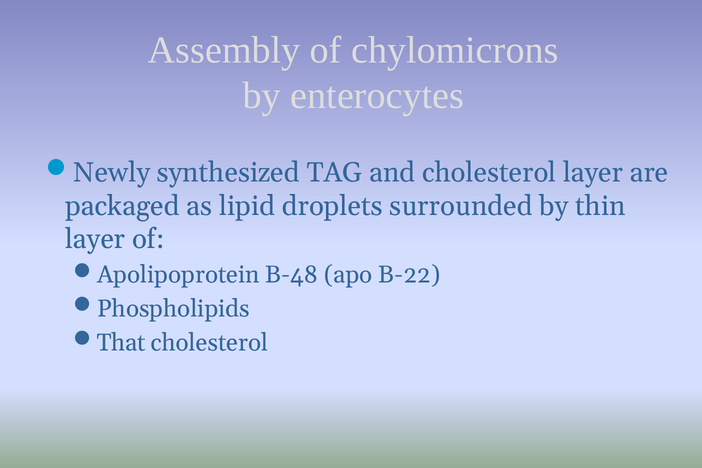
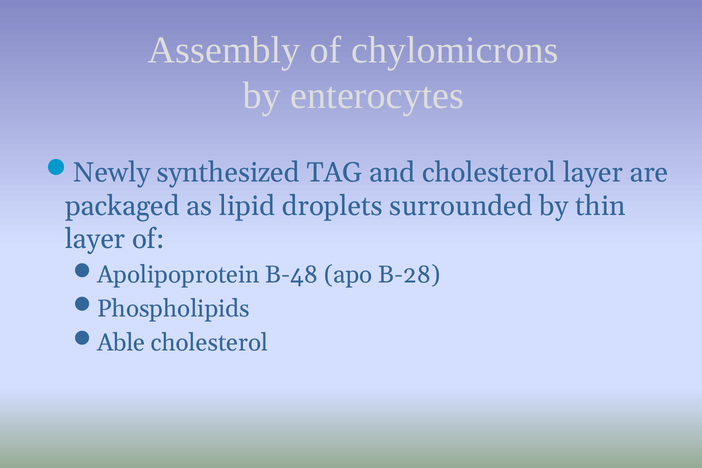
B-22: B-22 -> B-28 (409, 275)
That: That -> Able (121, 343)
